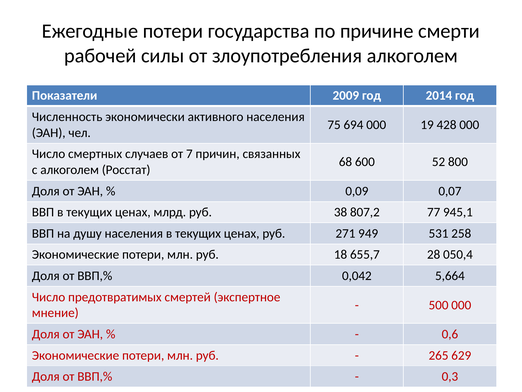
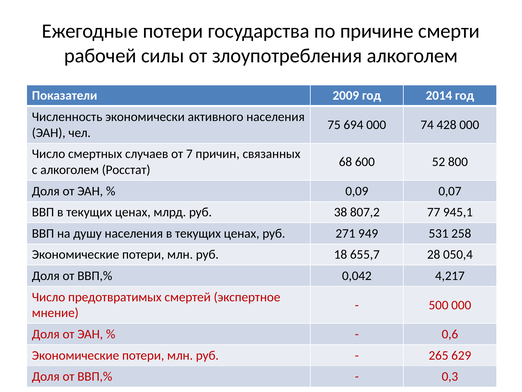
19: 19 -> 74 (427, 125)
5,664: 5,664 -> 4,217 (450, 276)
